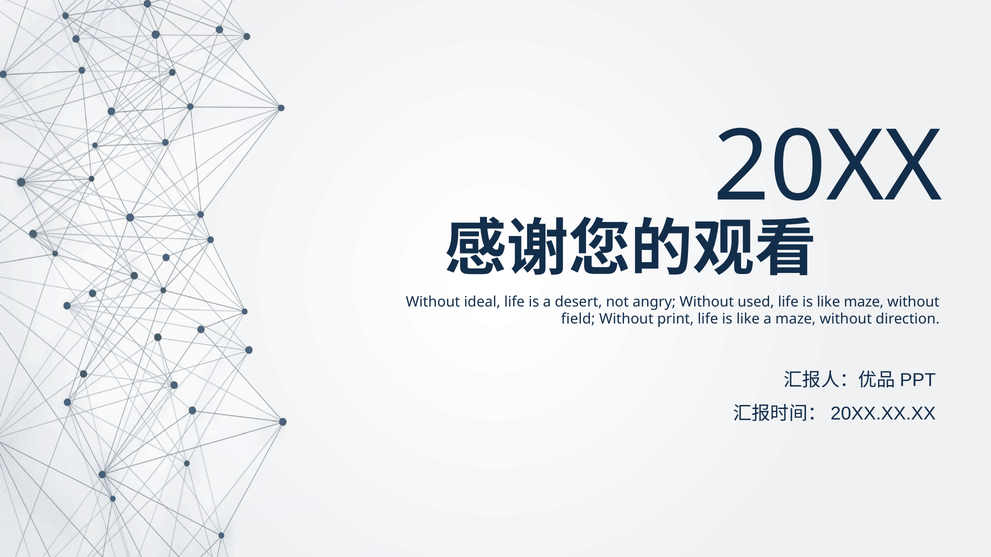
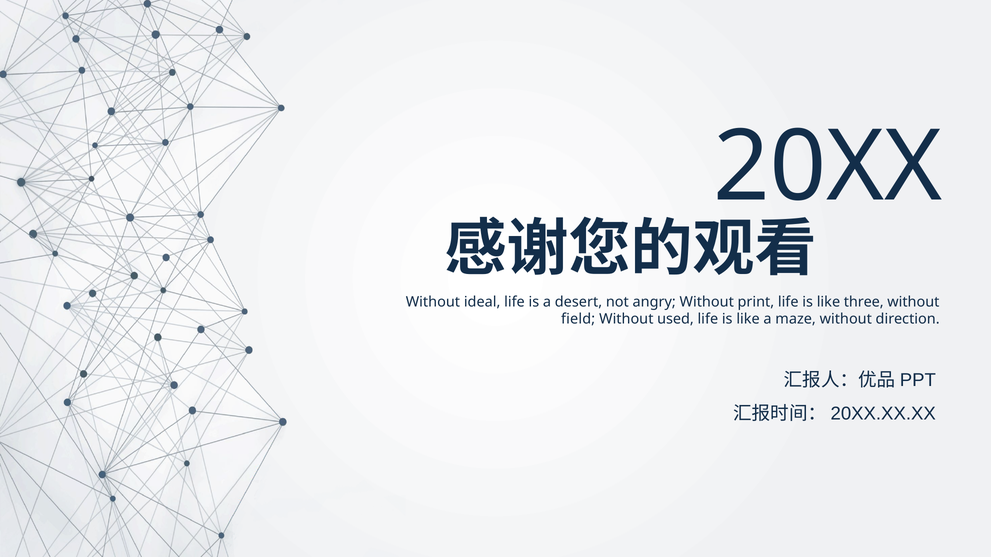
used: used -> print (756, 302)
like maze: maze -> three (864, 302)
print: print -> used (676, 319)
